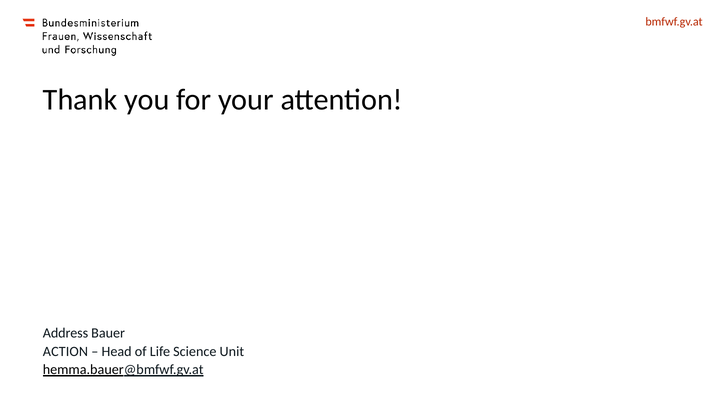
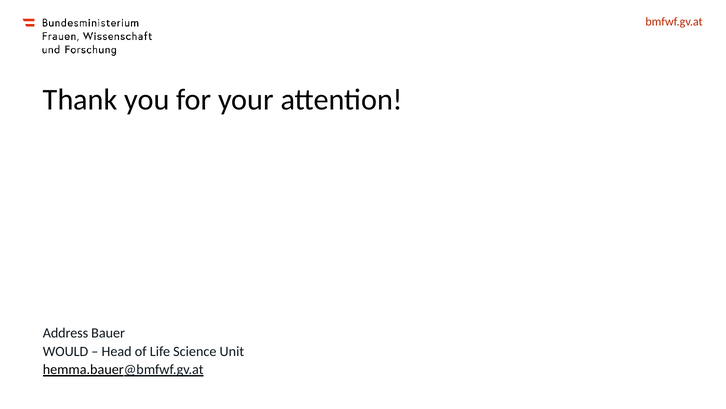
ACTION: ACTION -> WOULD (66, 351)
